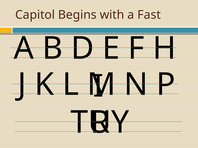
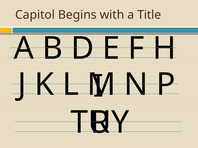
Fast: Fast -> Title (149, 15)
